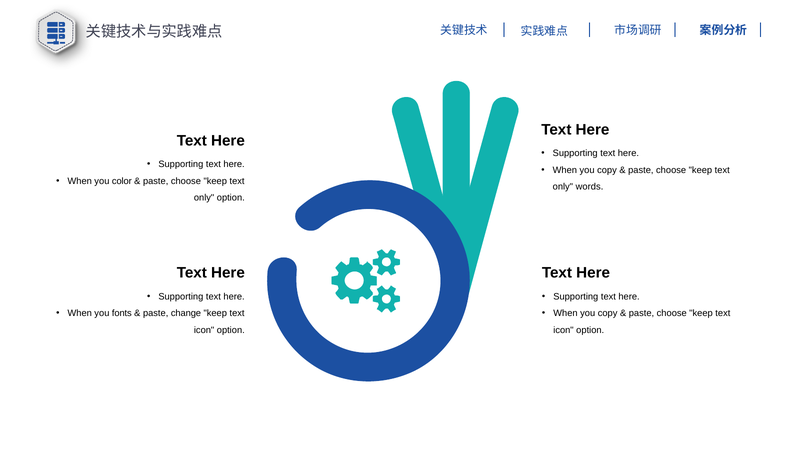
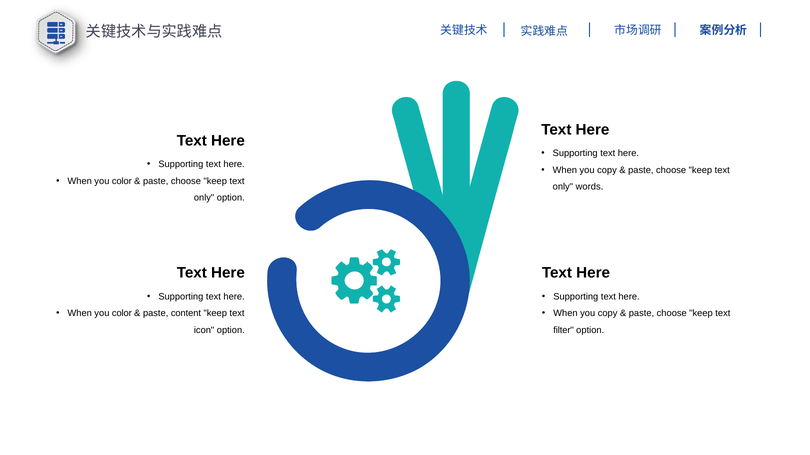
fonts: fonts -> color (122, 314)
change: change -> content (186, 314)
icon: icon -> filter (564, 331)
